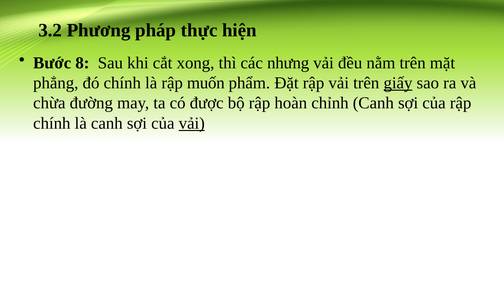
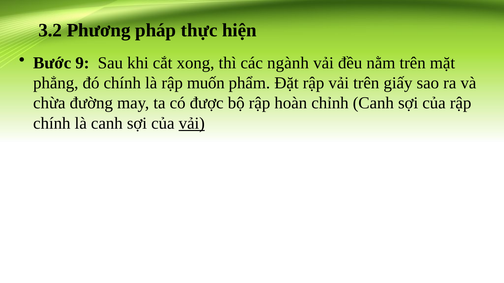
8: 8 -> 9 (82, 63)
nhưng: nhưng -> ngành (288, 63)
giấy underline: present -> none (398, 83)
